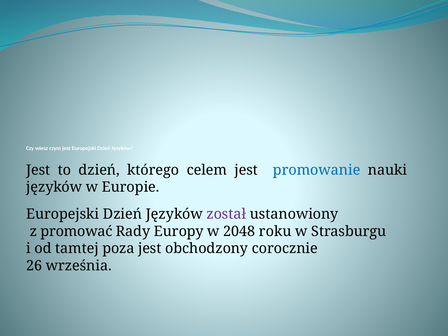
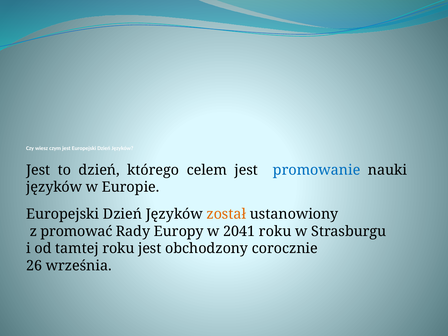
został colour: purple -> orange (226, 214)
2048: 2048 -> 2041 (239, 231)
tamtej poza: poza -> roku (118, 249)
